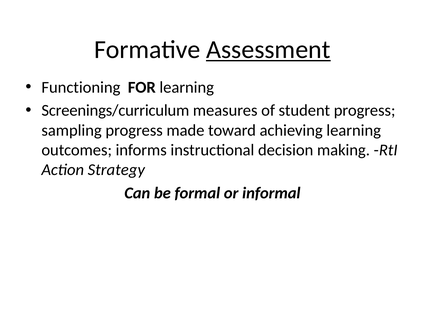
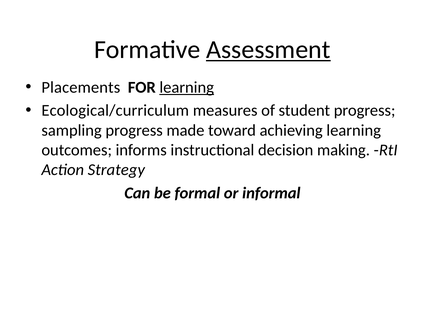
Functioning: Functioning -> Placements (81, 88)
learning underline: none -> present (187, 88)
Screenings/curriculum: Screenings/curriculum -> Ecological/curriculum (115, 111)
